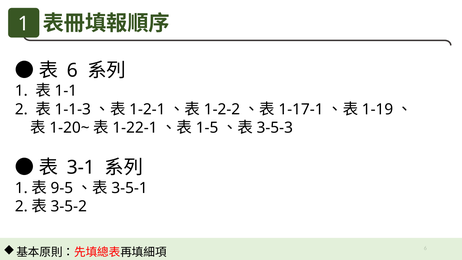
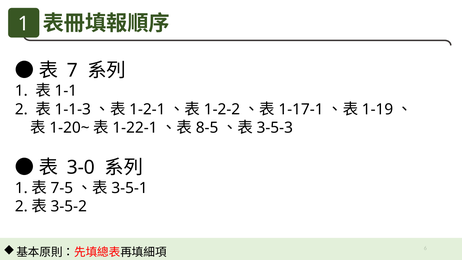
6: 6 -> 7 (72, 70)
1-5: 1-5 -> 8-5 (207, 128)
3-1: 3-1 -> 3-0 (81, 167)
9-5: 9-5 -> 7-5 (62, 188)
